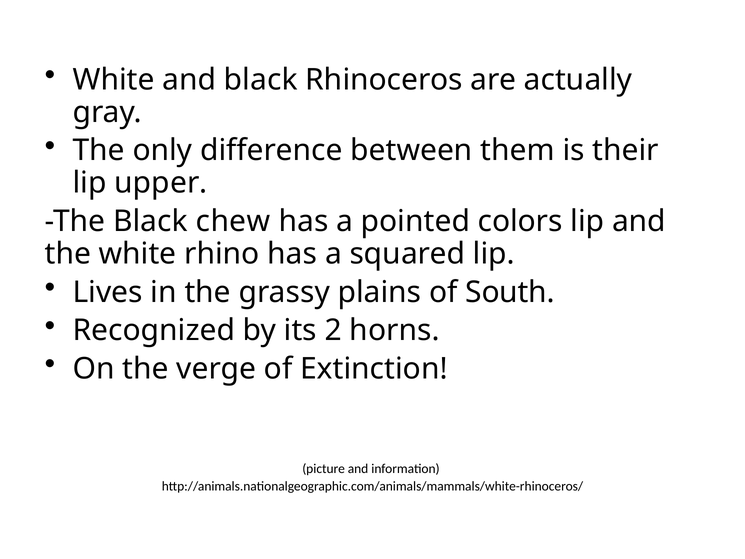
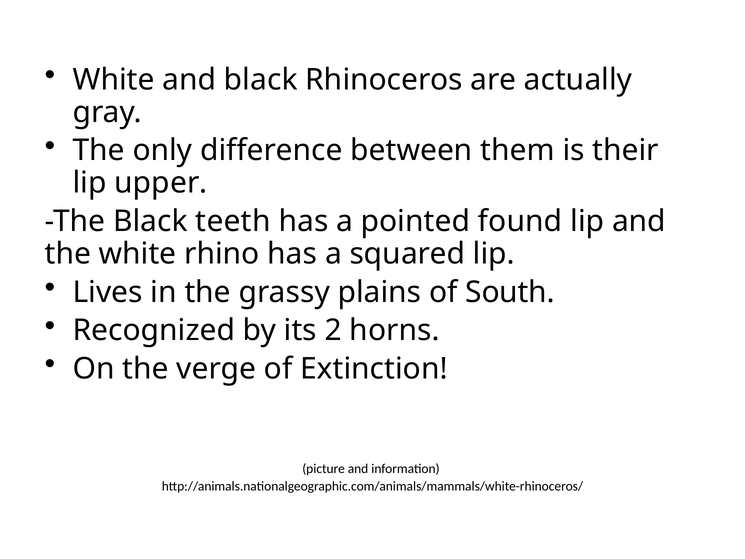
chew: chew -> teeth (233, 221)
colors: colors -> found (520, 221)
